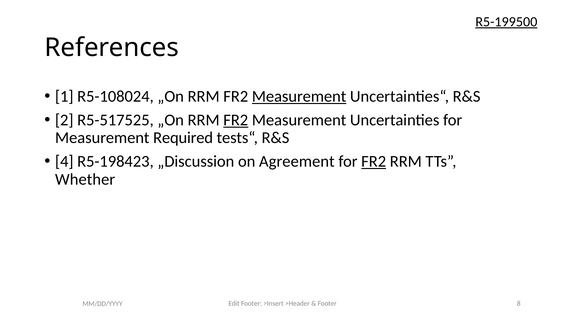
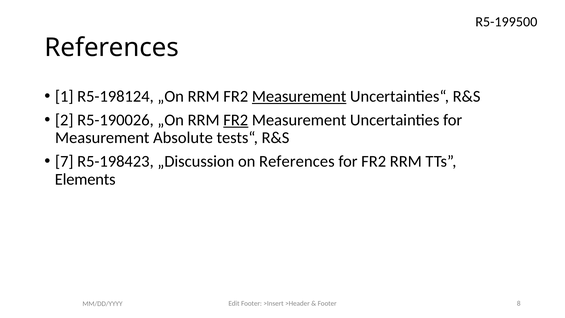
R5-199500 underline: present -> none (506, 22)
R5-108024: R5-108024 -> R5-198124 (115, 96)
R5-517525: R5-517525 -> R5-190026 (115, 120)
Required: Required -> Absolute (183, 138)
4: 4 -> 7 (64, 161)
on Agreement: Agreement -> References (297, 161)
FR2 underline: present -> none (374, 161)
Whether: Whether -> Elements (85, 179)
